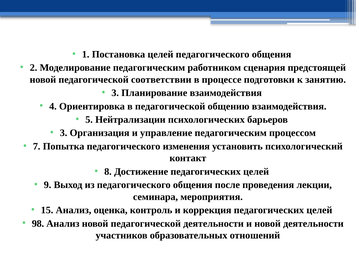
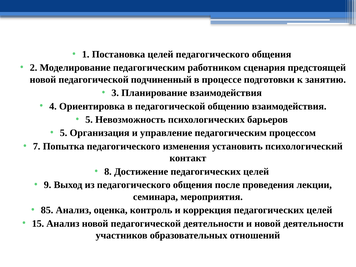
соответствии: соответствии -> подчиненный (161, 80)
Нейтрализации: Нейтрализации -> Невозможность (130, 120)
3: 3 -> 5 (64, 133)
15: 15 -> 85 (47, 210)
98: 98 -> 15 (38, 223)
